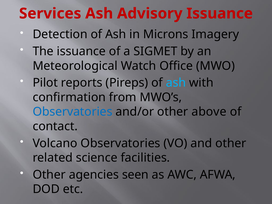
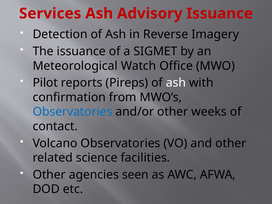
Microns: Microns -> Reverse (166, 34)
ash colour: light blue -> white (176, 83)
above: above -> weeks (209, 112)
